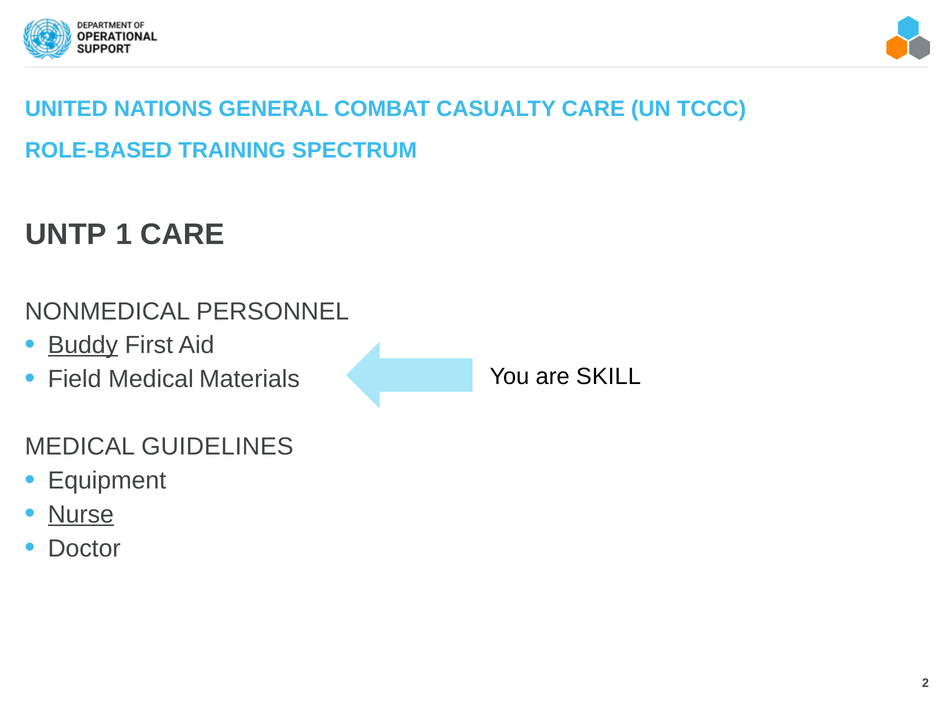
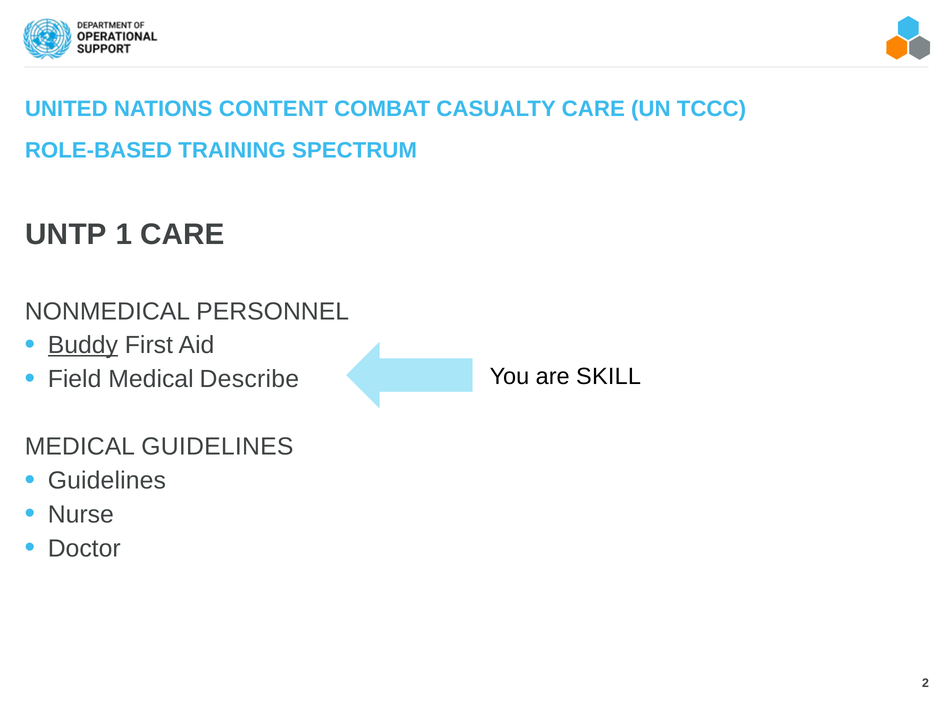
GENERAL: GENERAL -> CONTENT (273, 109)
Materials: Materials -> Describe (249, 379)
Equipment: Equipment -> Guidelines (107, 481)
Nurse underline: present -> none (81, 515)
